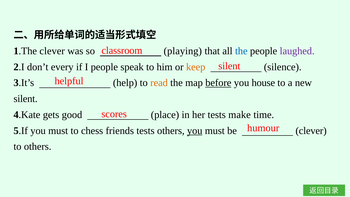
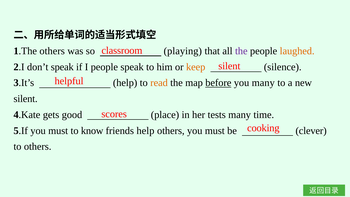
1.The clever: clever -> others (52, 51)
the colour: blue -> purple (241, 51)
laughed colour: purple -> orange (297, 51)
don’t every: every -> speak (62, 67)
you house: house -> many (263, 83)
tests make: make -> many (240, 115)
humour: humour -> cooking (263, 128)
chess: chess -> know (92, 131)
friends tests: tests -> help (145, 131)
you underline: present -> none (195, 131)
